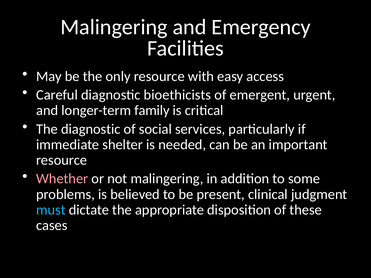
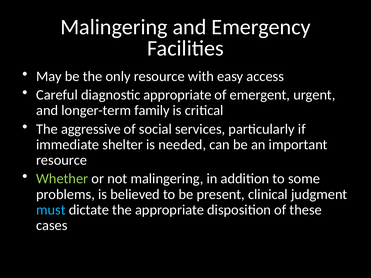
diagnostic bioethicists: bioethicists -> appropriate (177, 95)
The diagnostic: diagnostic -> aggressive (91, 129)
Whether colour: pink -> light green (62, 179)
